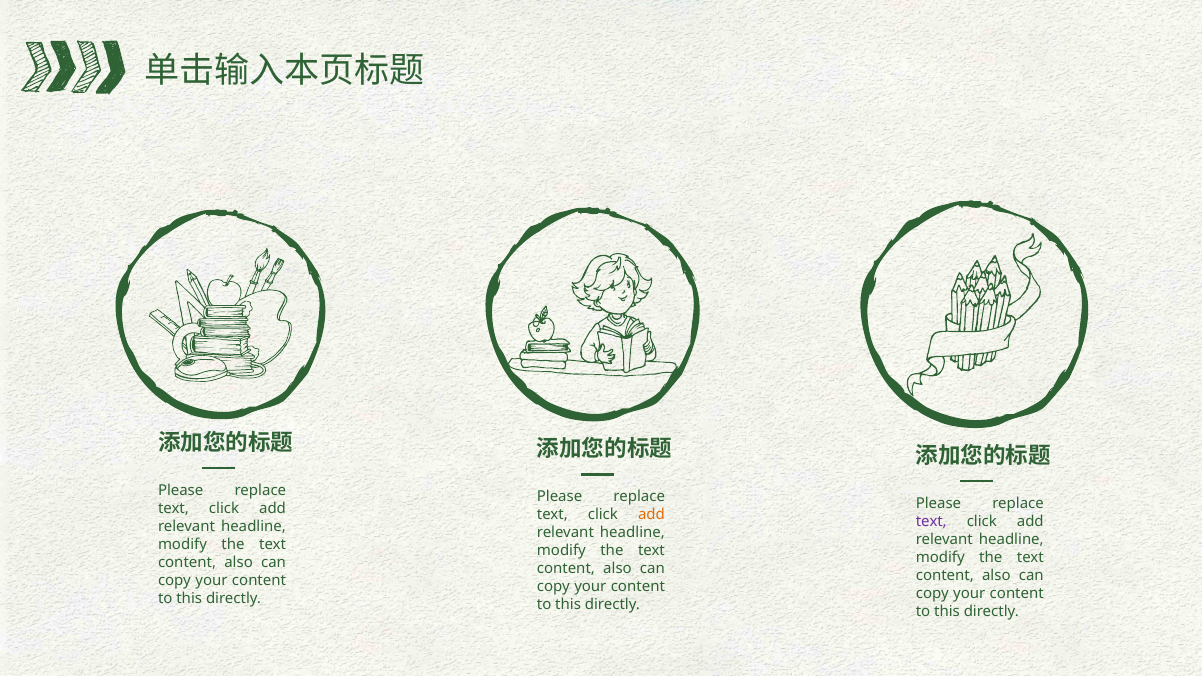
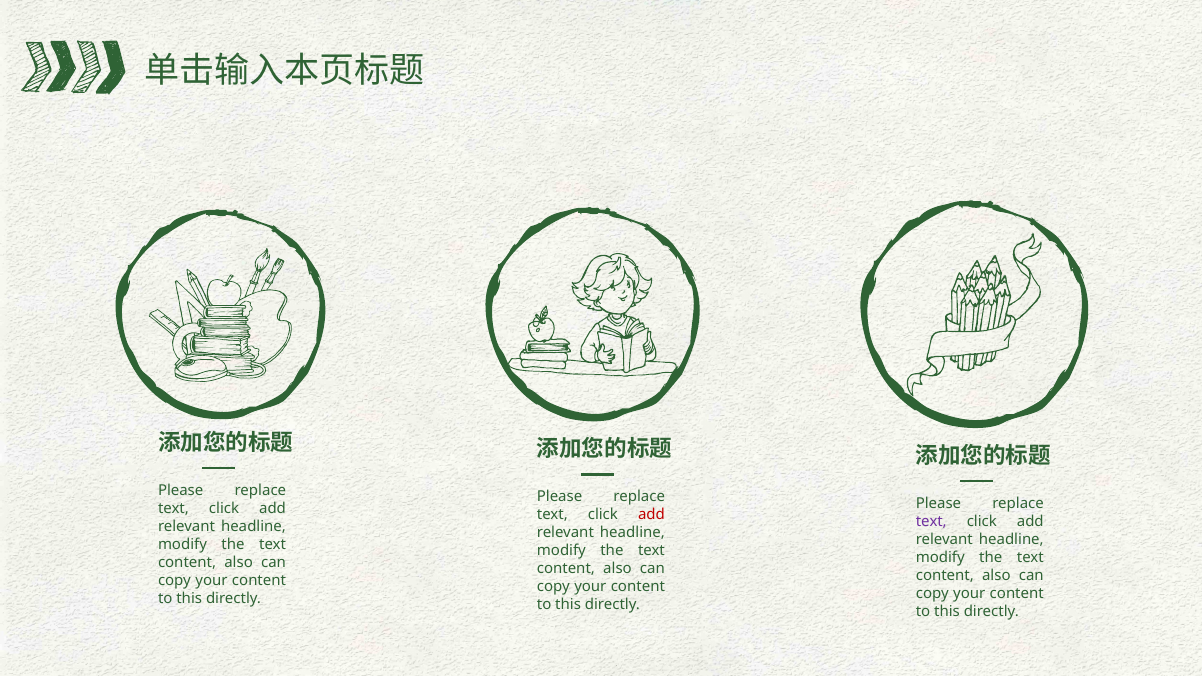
add colour: orange -> red (651, 515)
